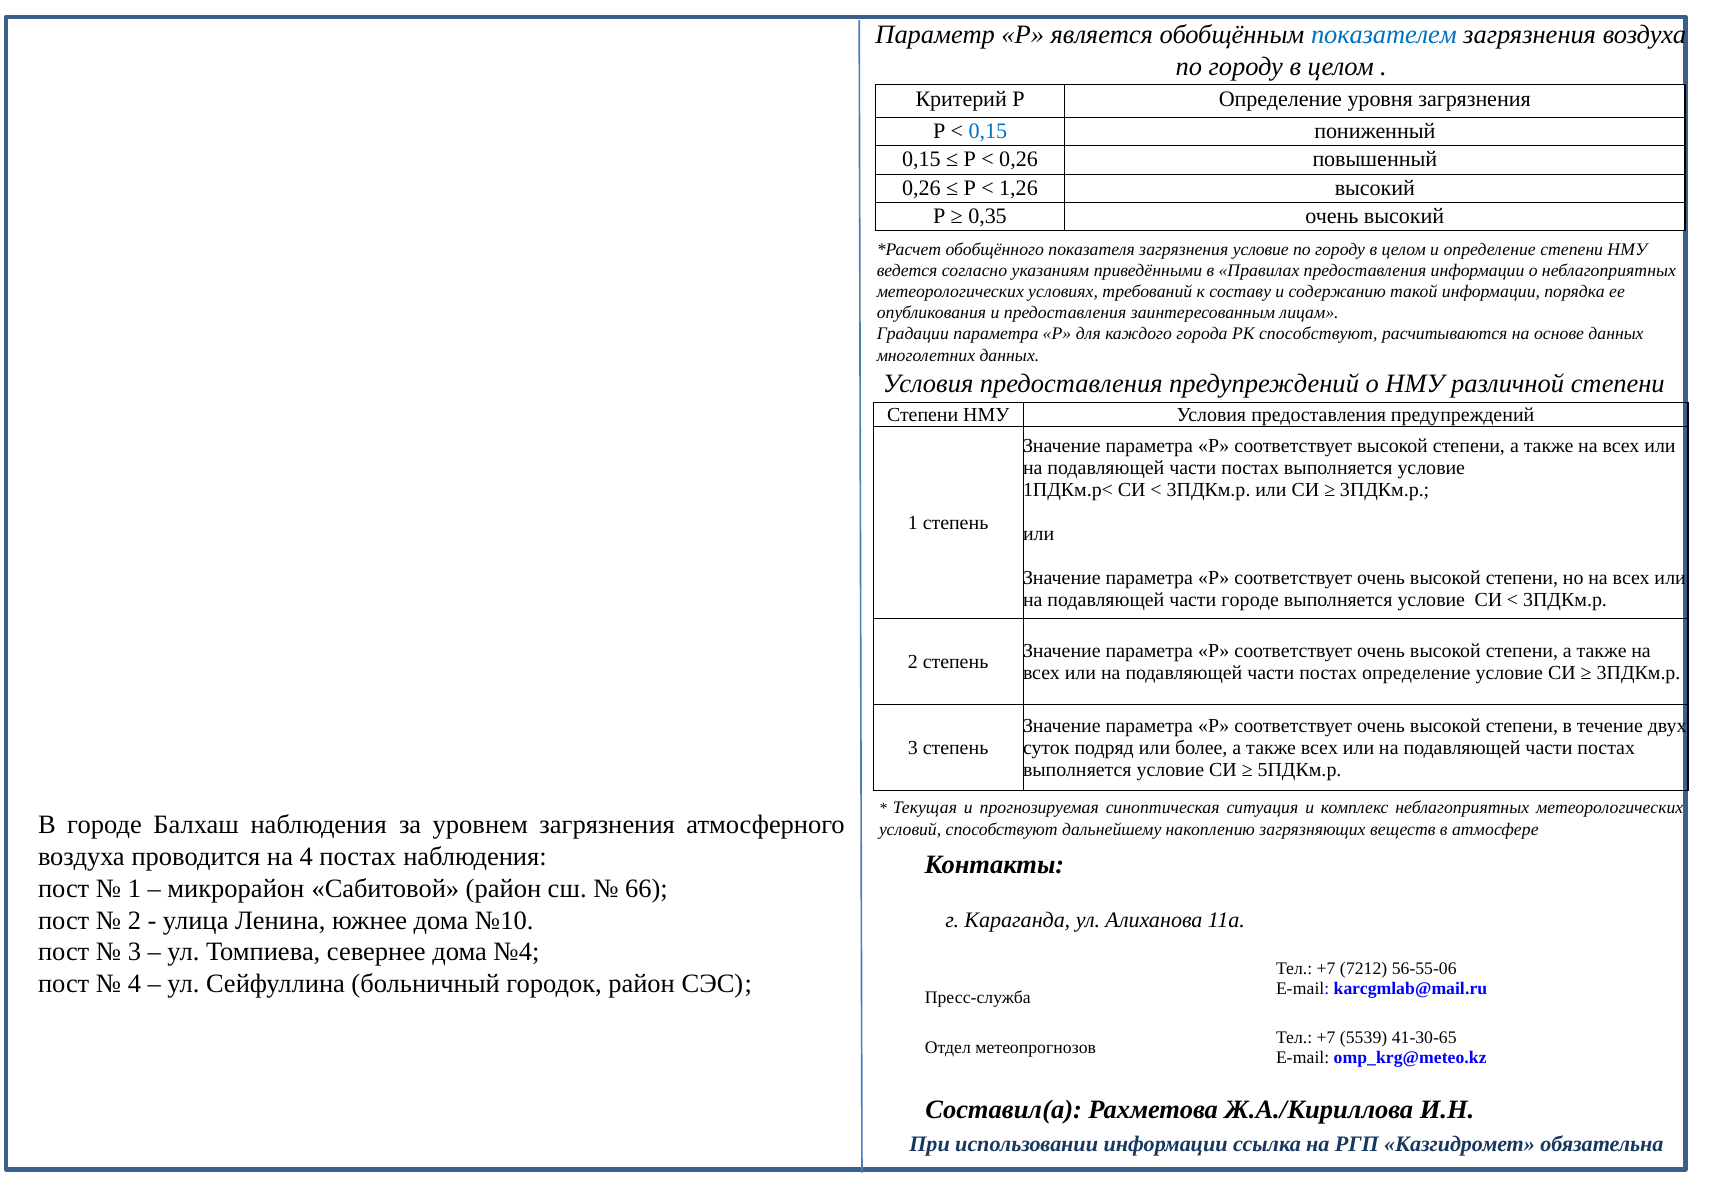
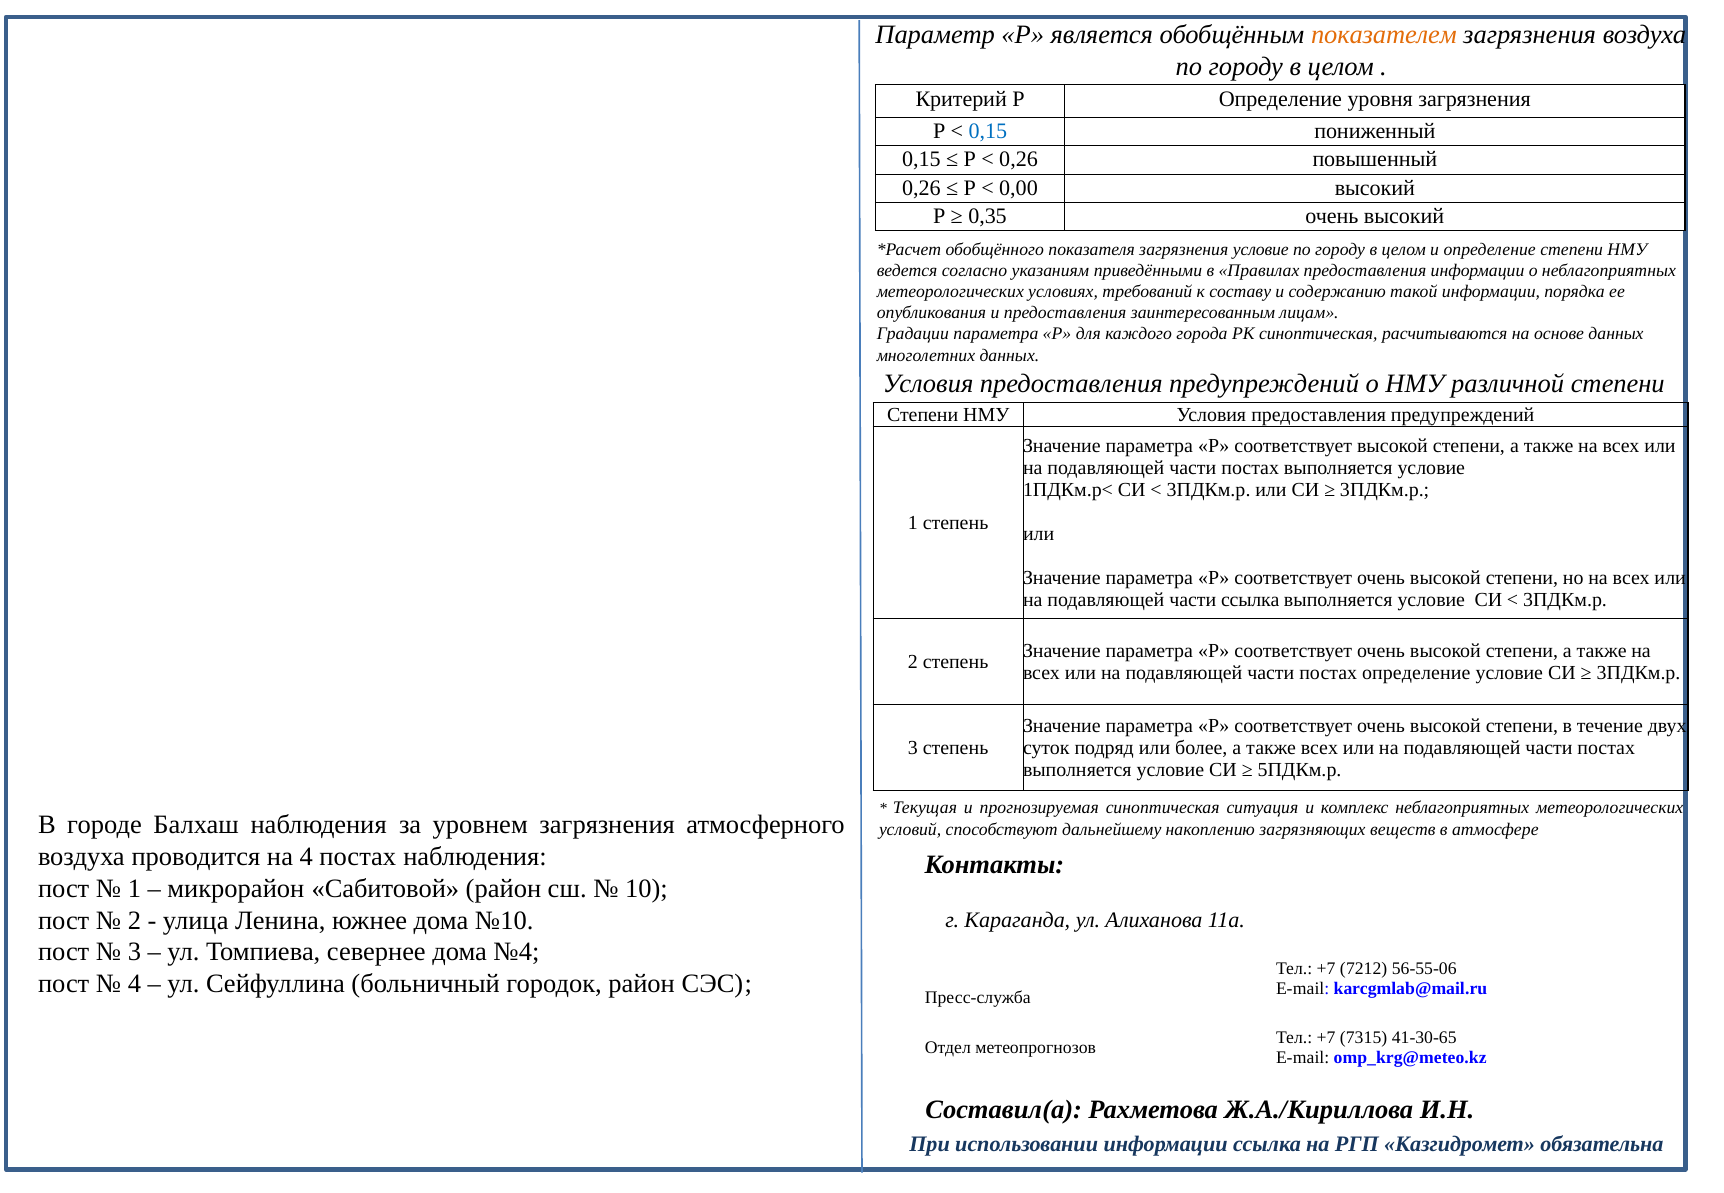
показателем colour: blue -> orange (1384, 35)
1,26: 1,26 -> 0,00 (1019, 188)
РК способствуют: способствуют -> синоптическая (1318, 334)
части городе: городе -> ссылка (1250, 600)
66: 66 -> 10 (646, 889)
5539: 5539 -> 7315 (1364, 1038)
